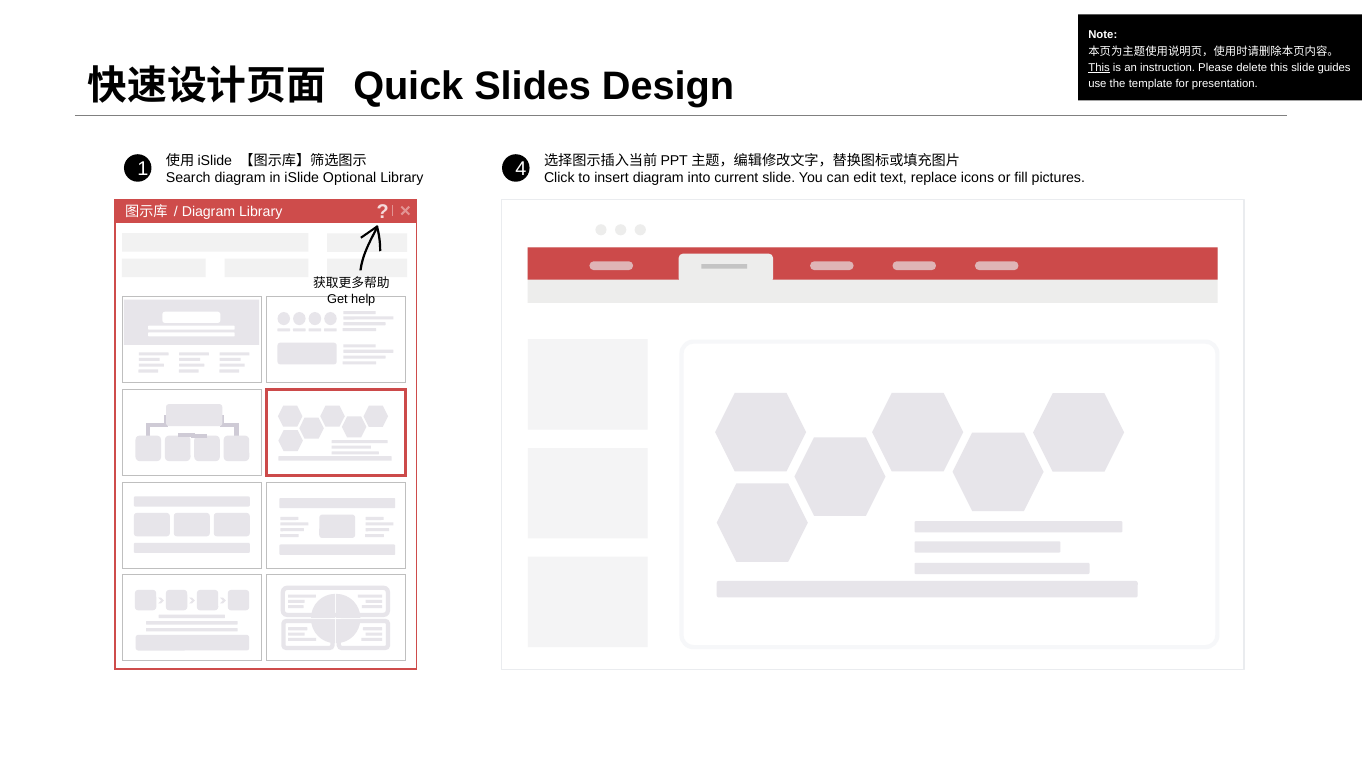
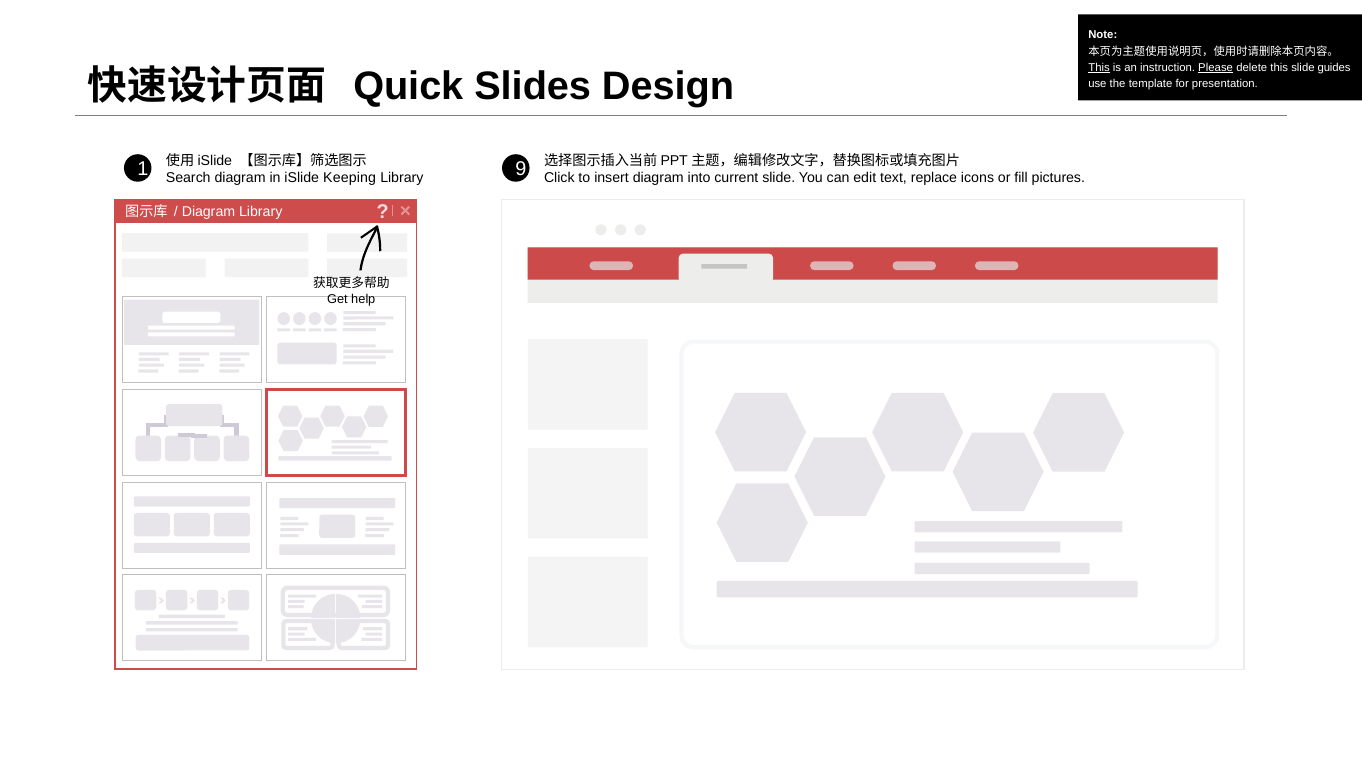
Please underline: none -> present (1216, 68)
4: 4 -> 9 (521, 169)
Optional: Optional -> Keeping (350, 178)
